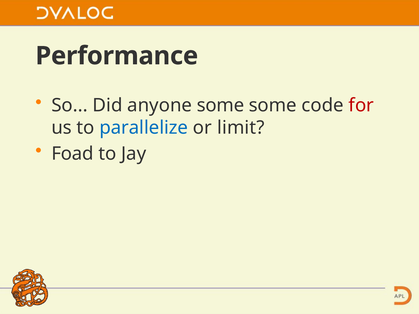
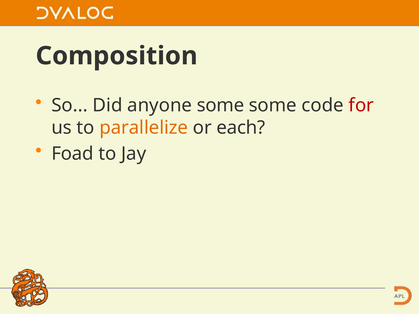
Performance: Performance -> Composition (117, 56)
parallelize colour: blue -> orange (144, 128)
limit: limit -> each (241, 128)
